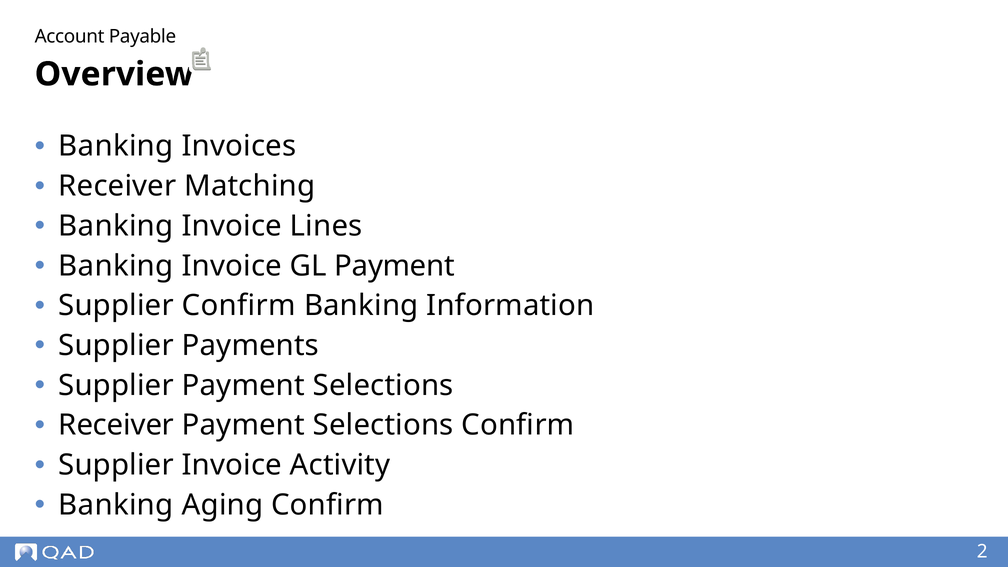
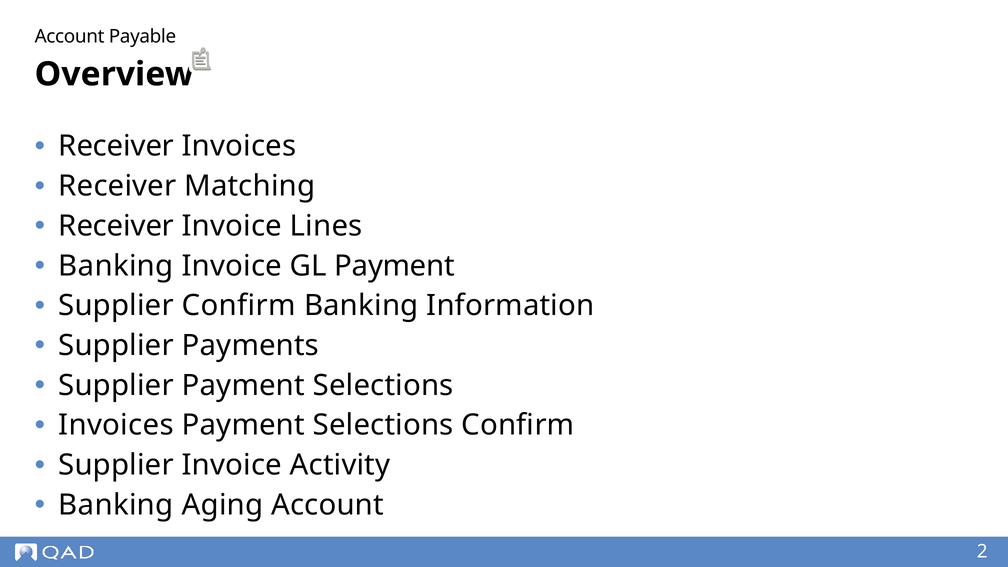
Banking: Banking -> Receiver (116, 146)
Banking: Banking -> Receiver (116, 226)
Receiver: Receiver -> Invoices (116, 425)
Aging Confirm: Confirm -> Account (328, 505)
